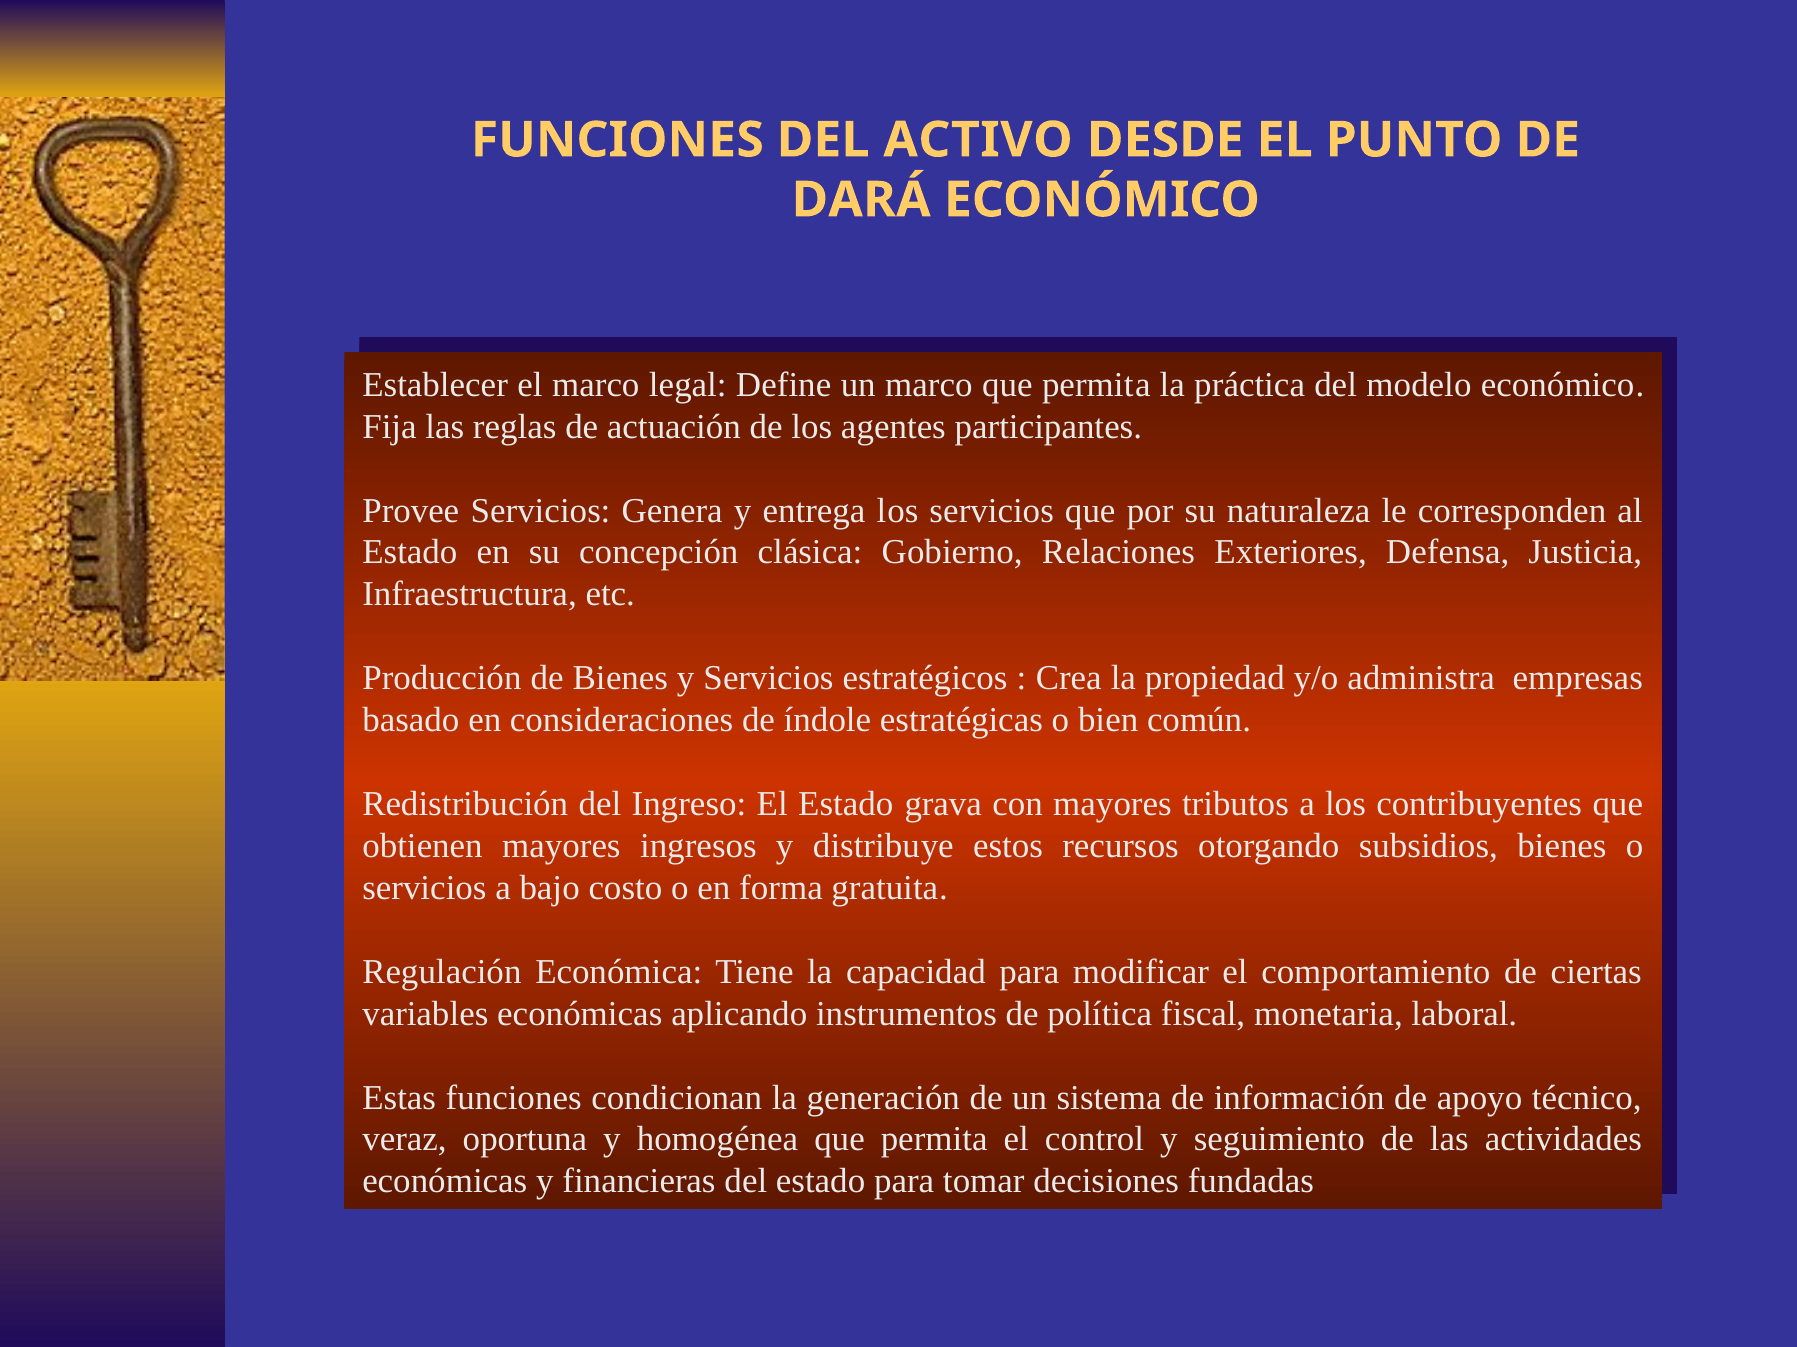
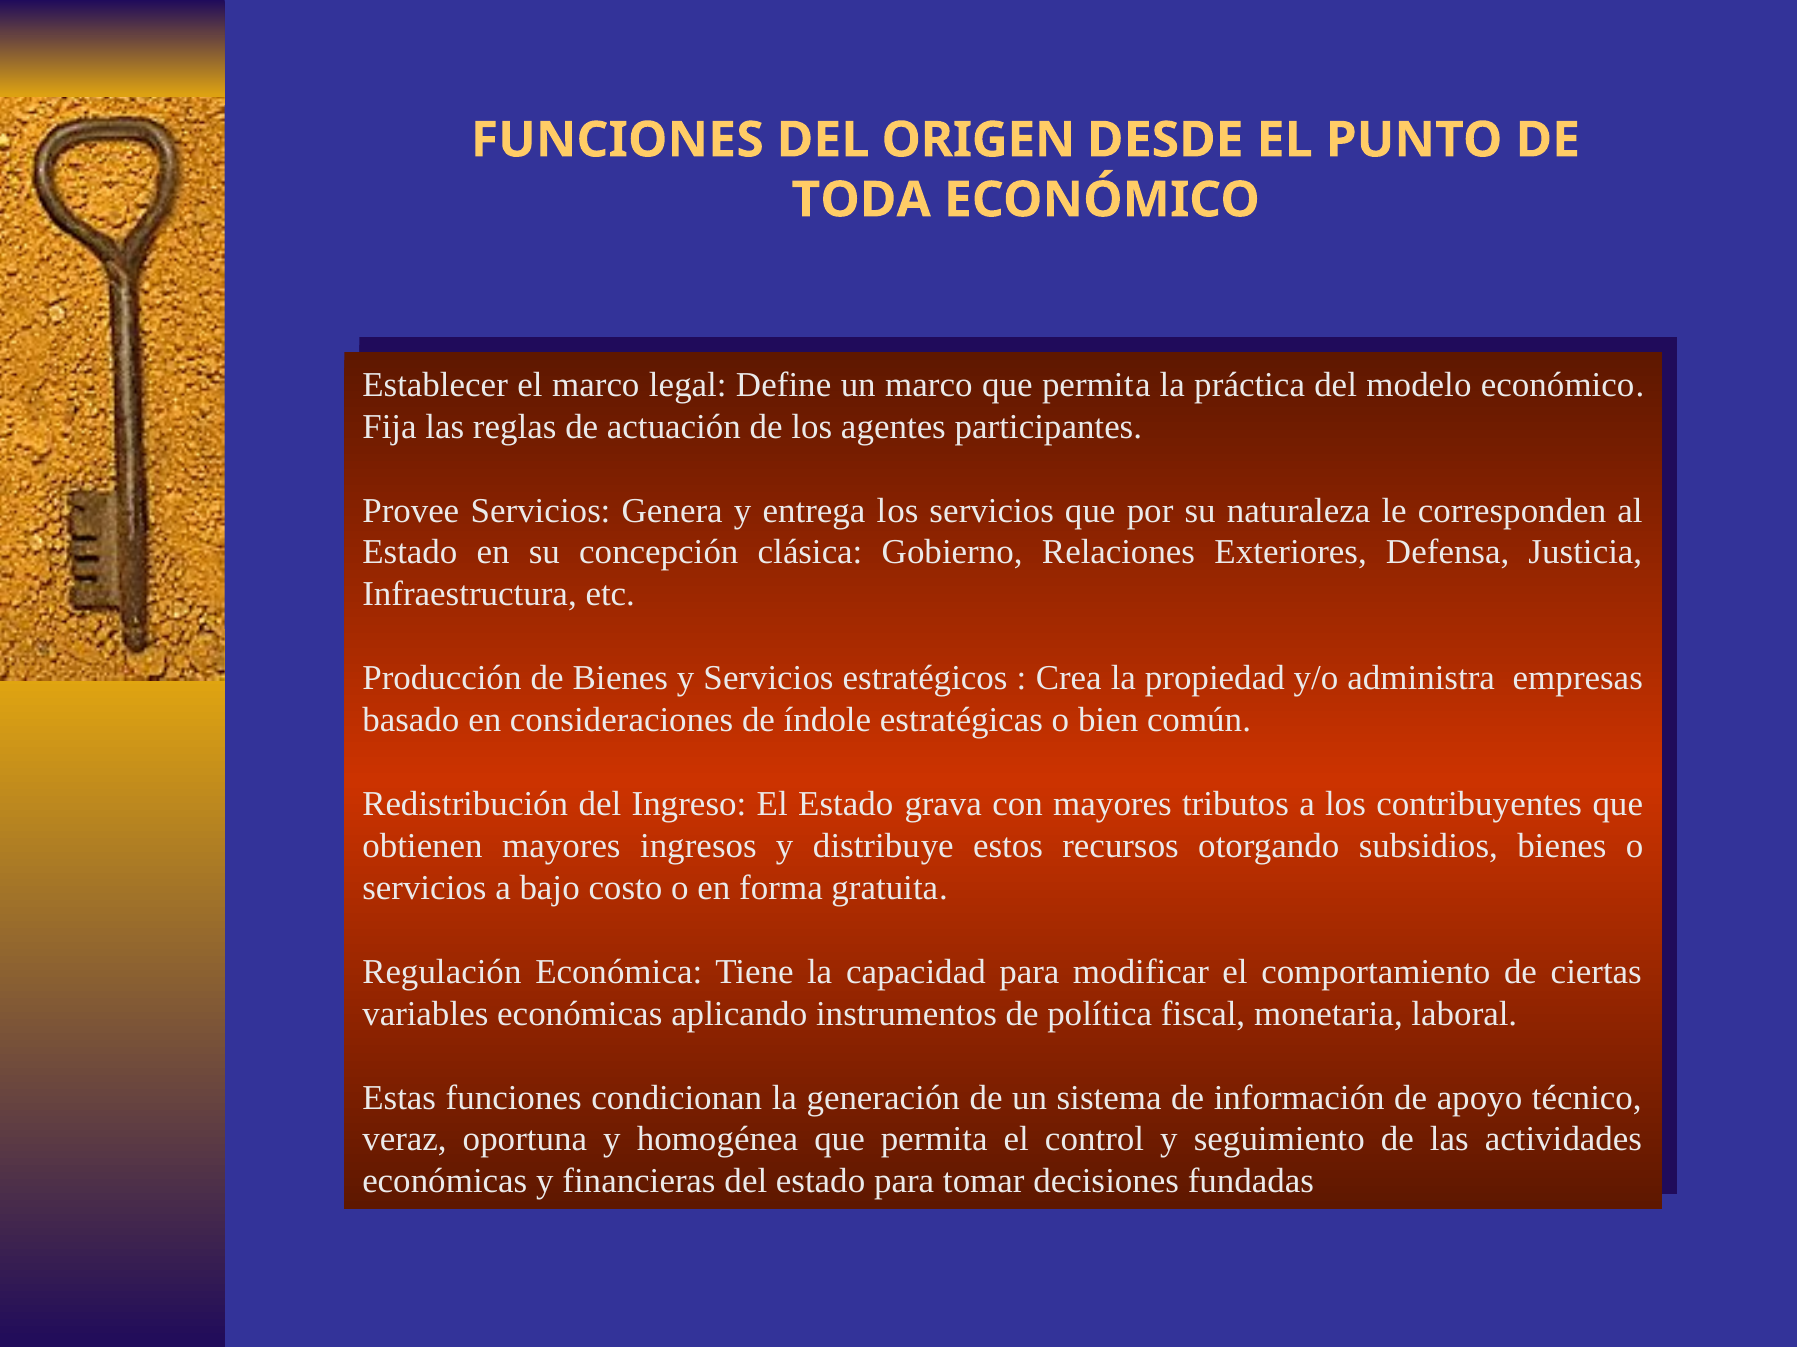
ACTIVO: ACTIVO -> ORIGEN (978, 140)
DARÁ: DARÁ -> TODA (861, 200)
